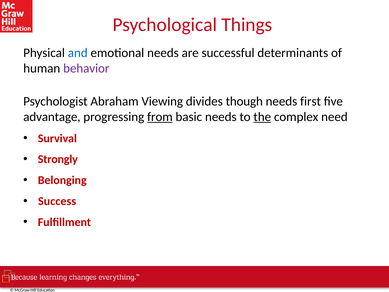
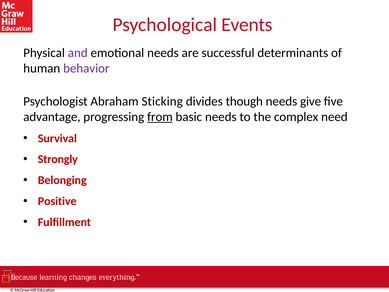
Things: Things -> Events (247, 25)
and colour: blue -> purple (78, 53)
Viewing: Viewing -> Sticking (162, 101)
first: first -> give (311, 101)
the underline: present -> none (262, 117)
Success: Success -> Positive (57, 201)
